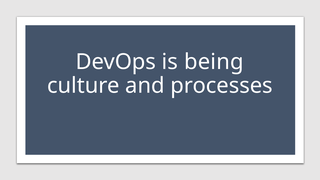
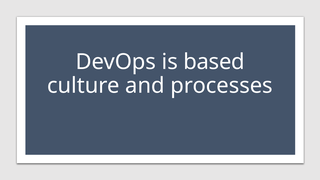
being: being -> based (214, 62)
